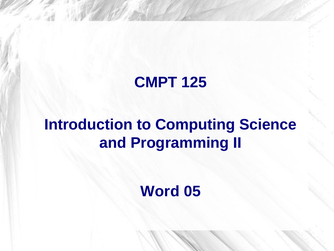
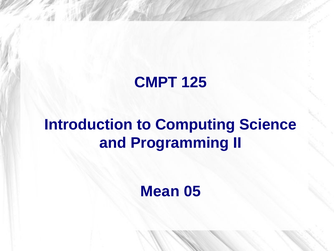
Word: Word -> Mean (160, 191)
